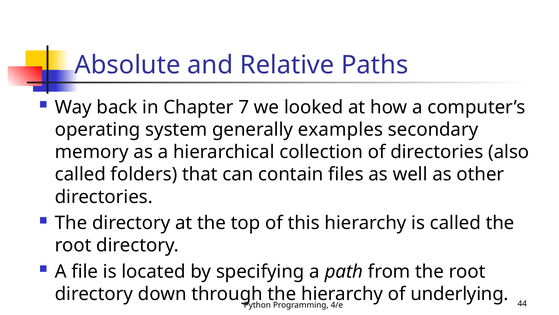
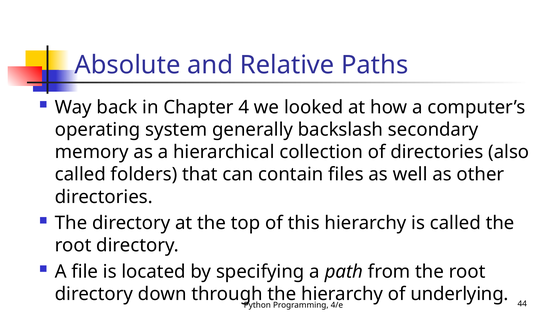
7: 7 -> 4 (244, 107)
examples: examples -> backslash (341, 129)
